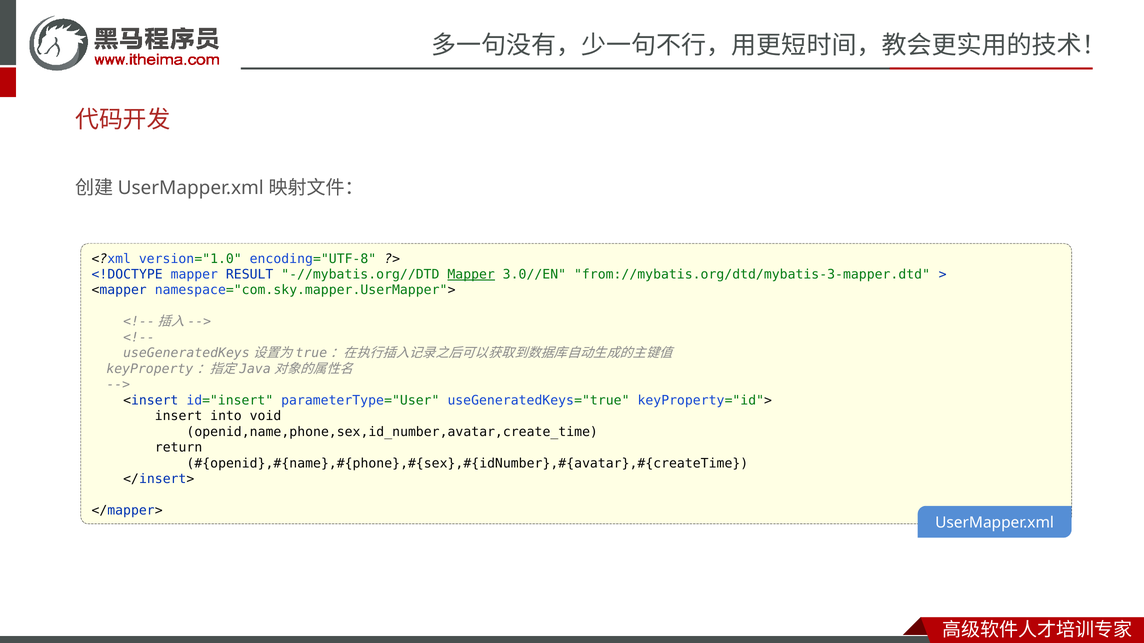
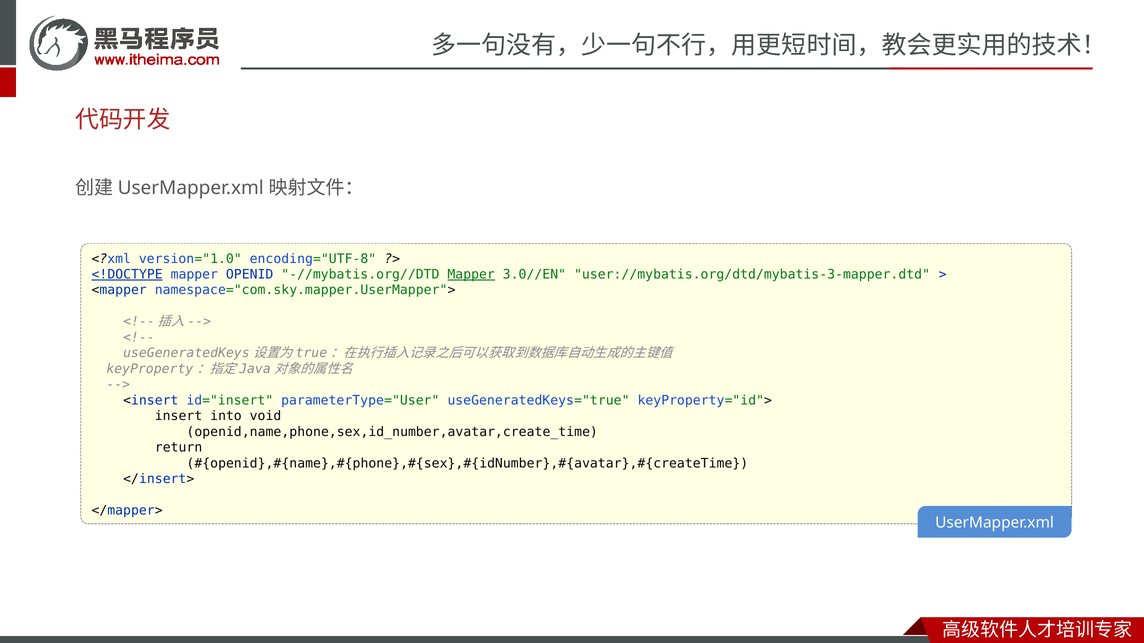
<!DOCTYPE underline: none -> present (127, 275)
RESULT: RESULT -> OPENID (250, 275)
from://mybatis.org/dtd/mybatis-3-mapper.dtd: from://mybatis.org/dtd/mybatis-3-mapper.dtd -> user://mybatis.org/dtd/mybatis-3-mapper.dtd (752, 275)
